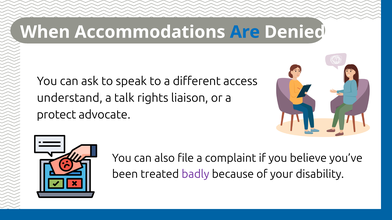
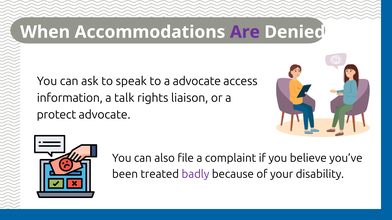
Are colour: blue -> purple (245, 32)
a different: different -> advocate (197, 81)
understand: understand -> information (70, 98)
